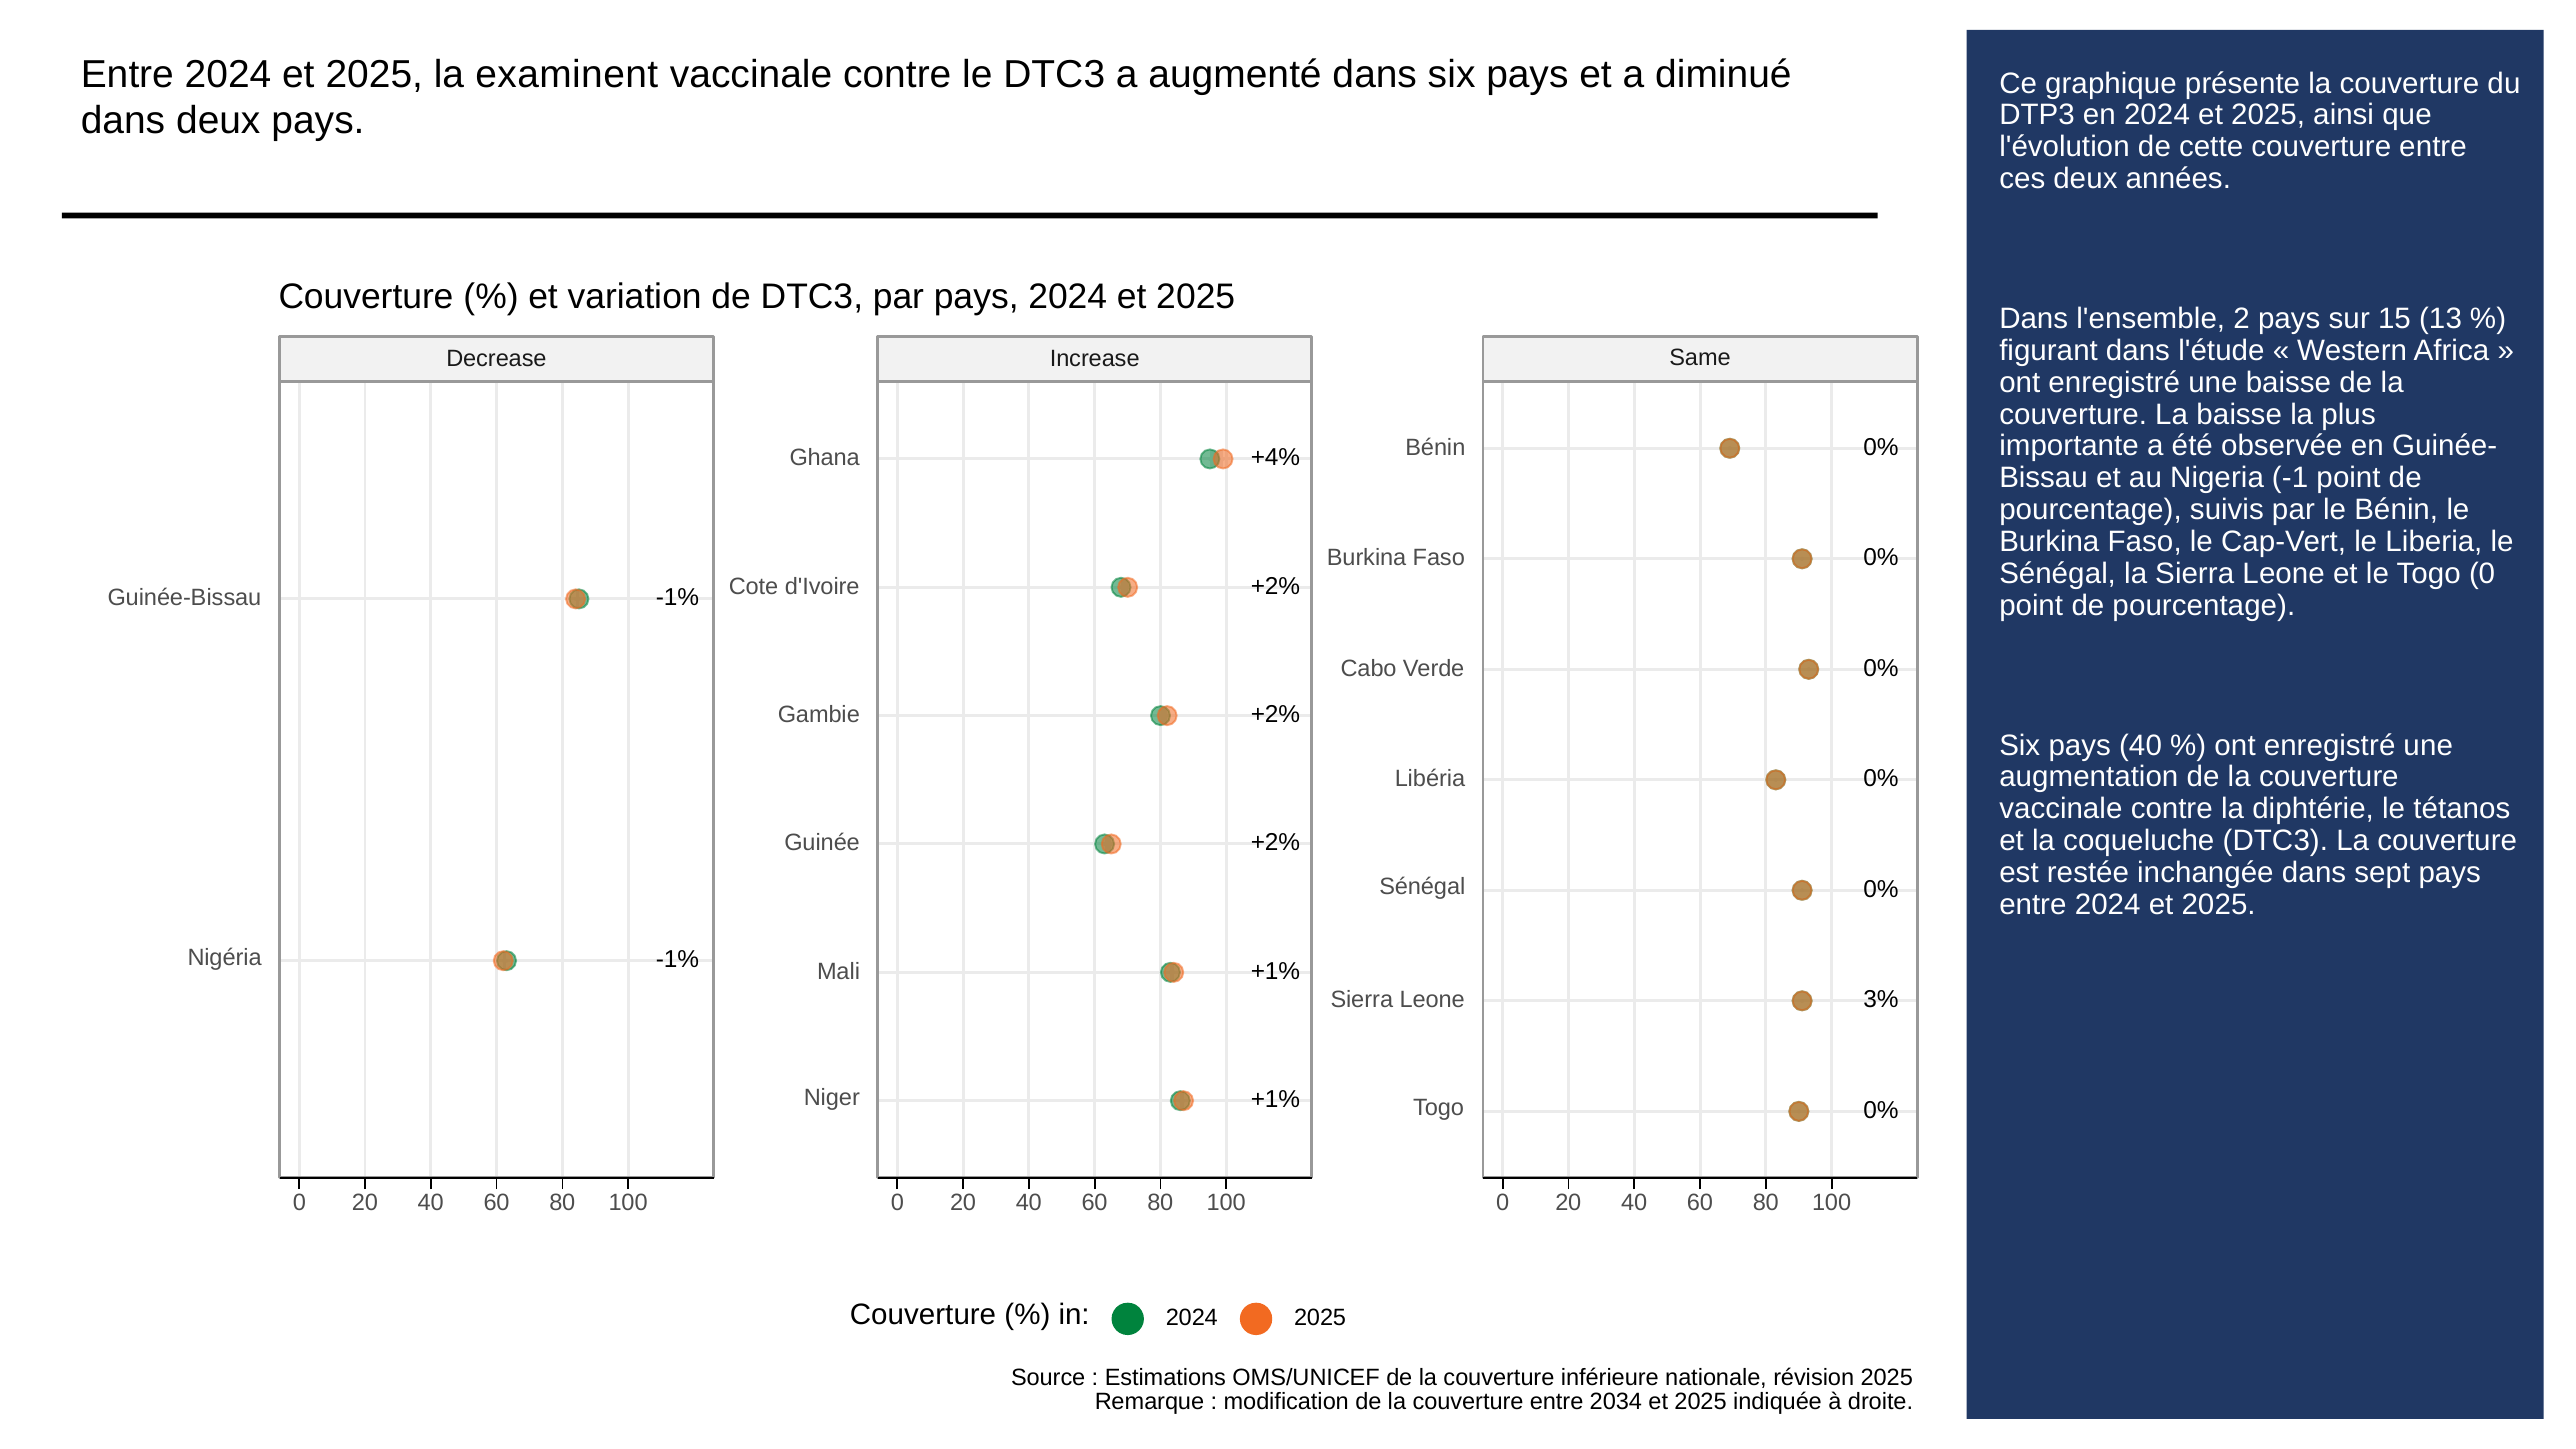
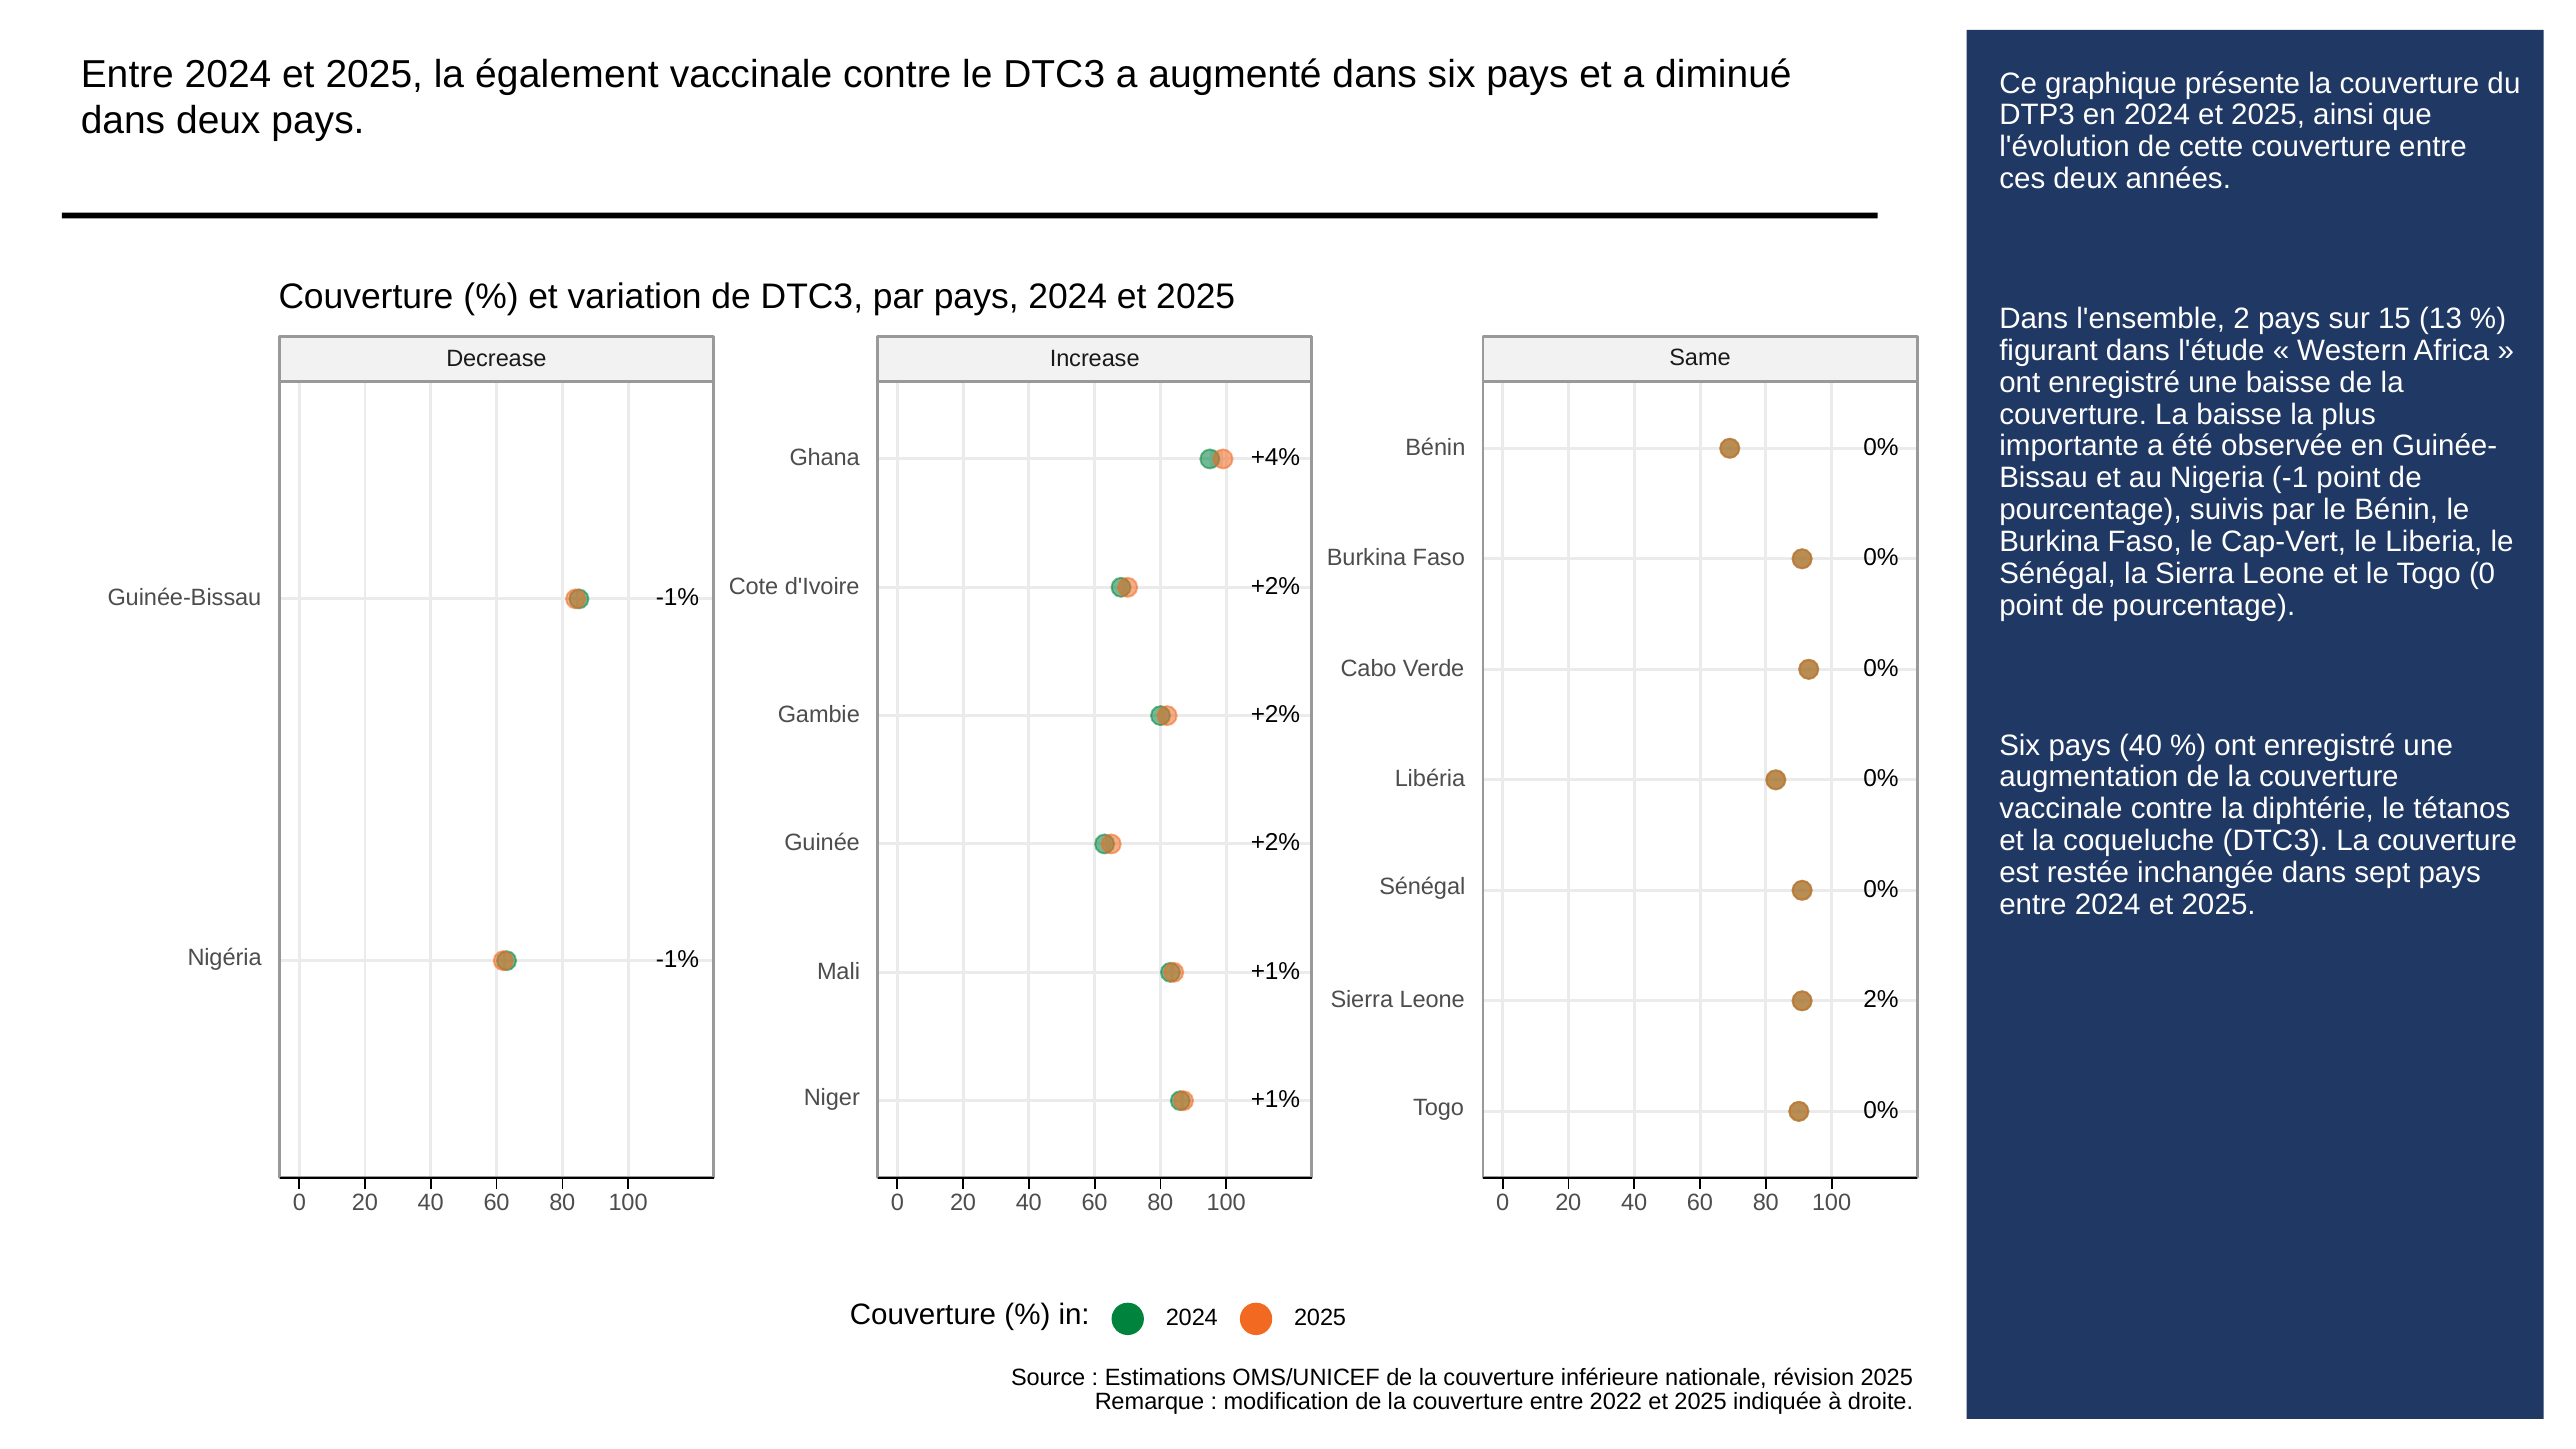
examinent: examinent -> également (567, 74)
3%: 3% -> 2% (1881, 1000)
2034: 2034 -> 2022 (1616, 1402)
